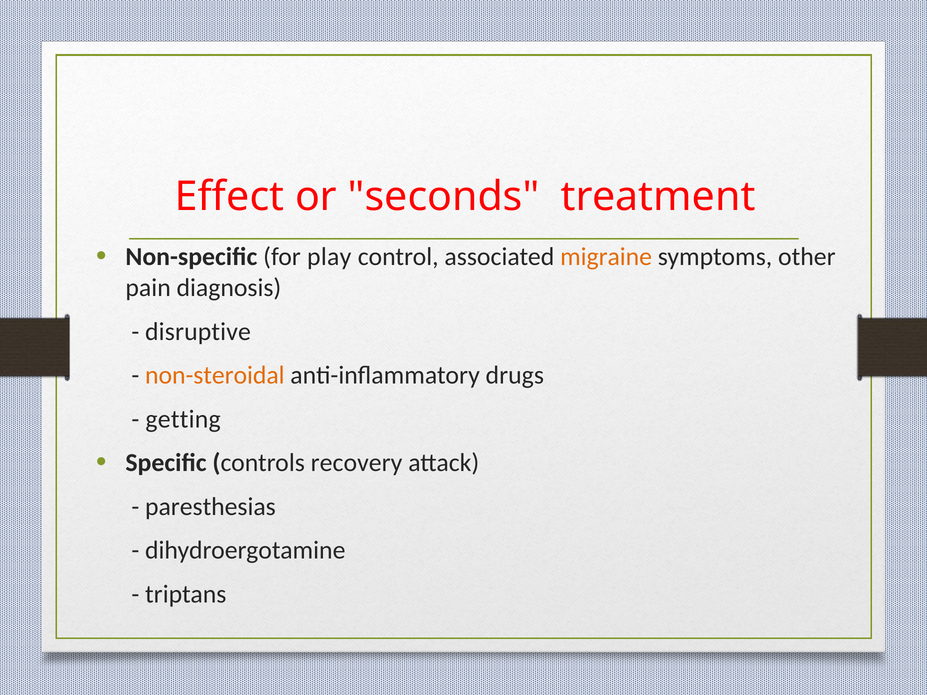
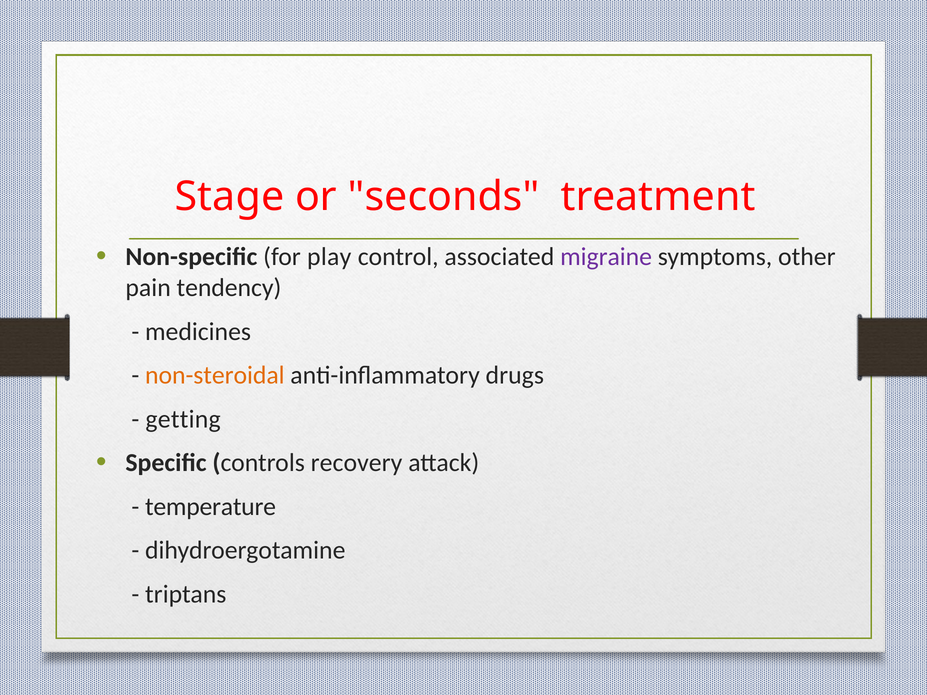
Effect: Effect -> Stage (230, 197)
migraine colour: orange -> purple (606, 257)
diagnosis: diagnosis -> tendency (229, 288)
disruptive: disruptive -> medicines (198, 332)
paresthesias: paresthesias -> temperature (211, 507)
